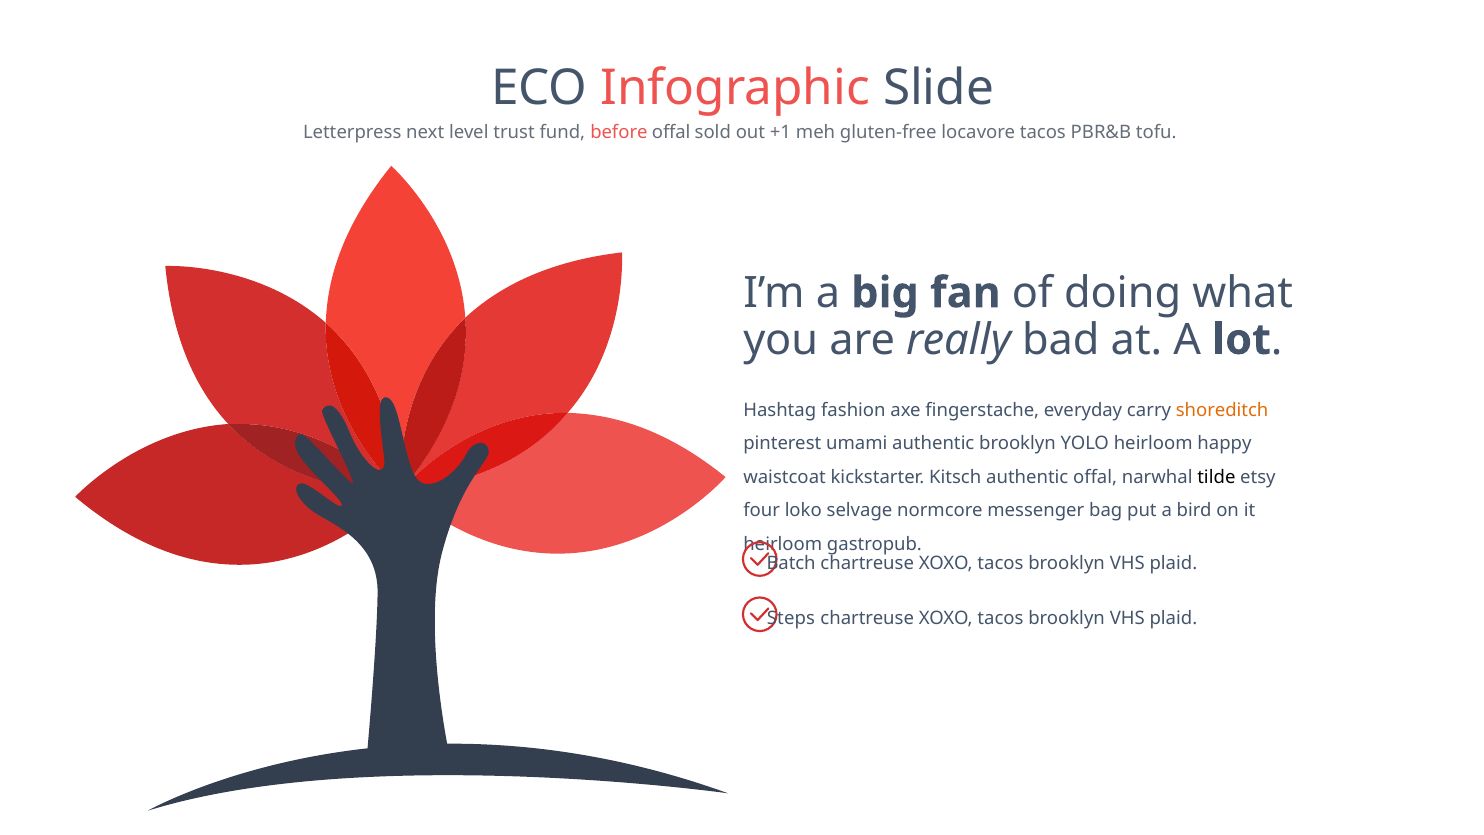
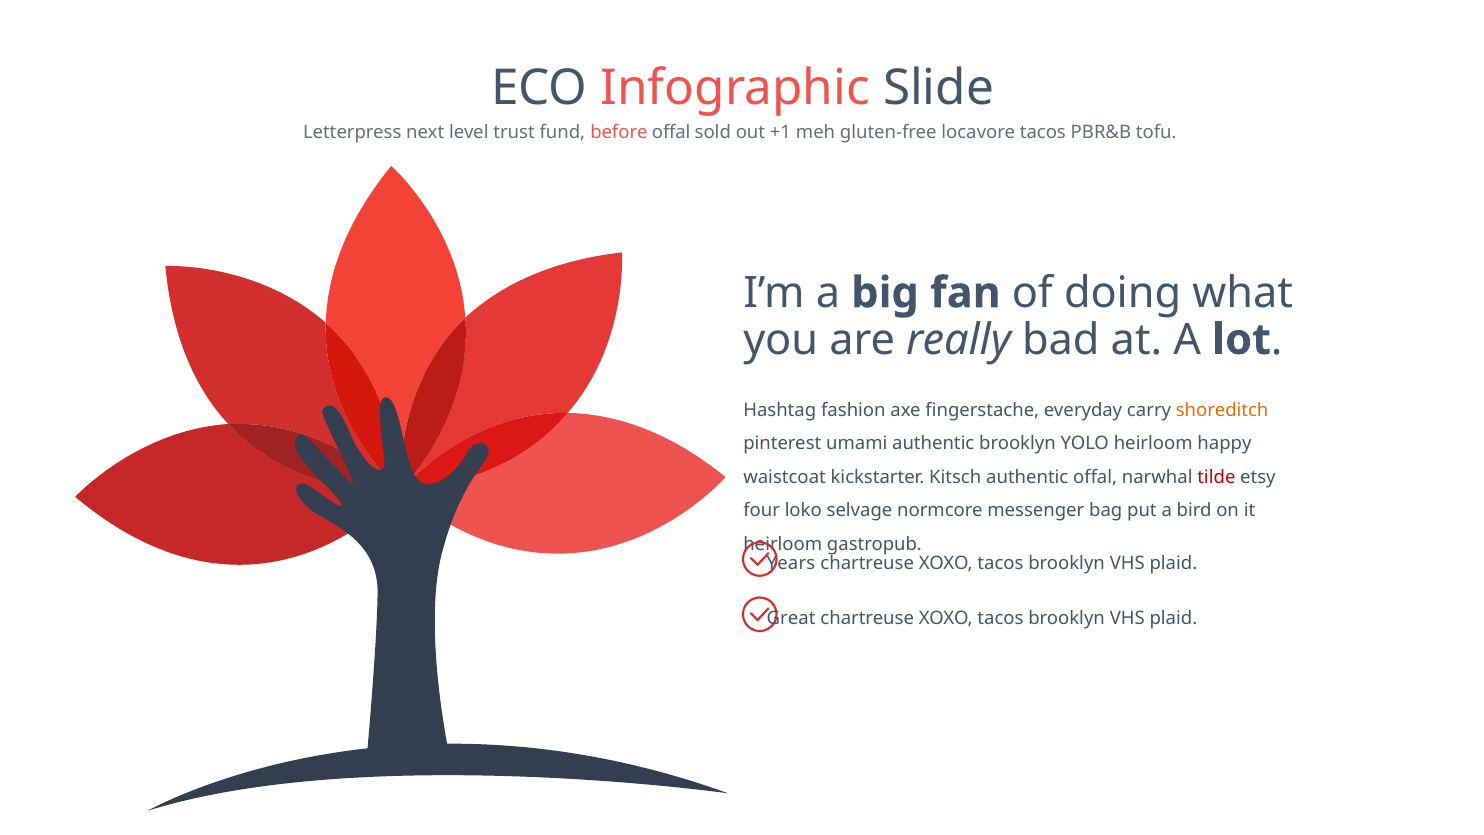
tilde colour: black -> red (1216, 477)
Batch: Batch -> Years (791, 563)
Steps: Steps -> Great (791, 618)
